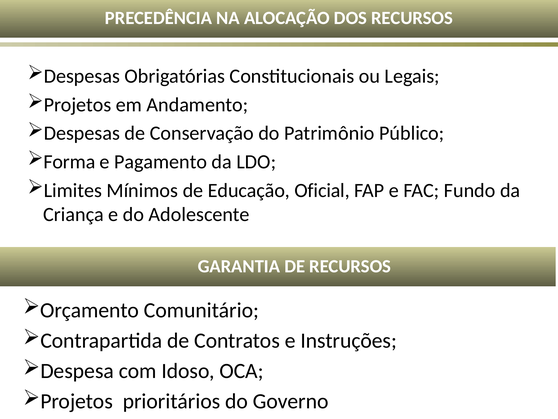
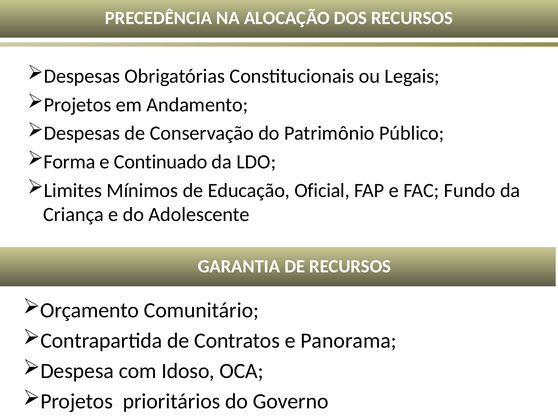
Pagamento: Pagamento -> Continuado (161, 162)
Instruções: Instruções -> Panorama (349, 340)
